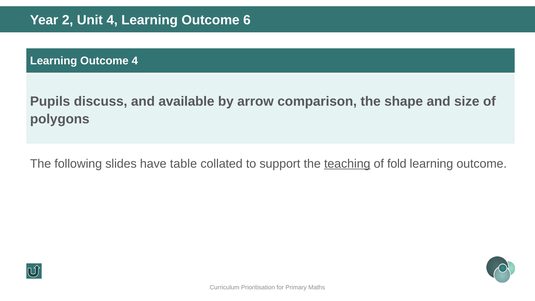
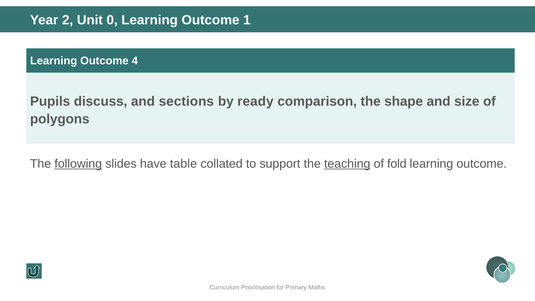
Unit 4: 4 -> 0 (112, 20)
6: 6 -> 1 (247, 20)
available: available -> sections (186, 101)
arrow: arrow -> ready (255, 101)
following underline: none -> present (78, 164)
